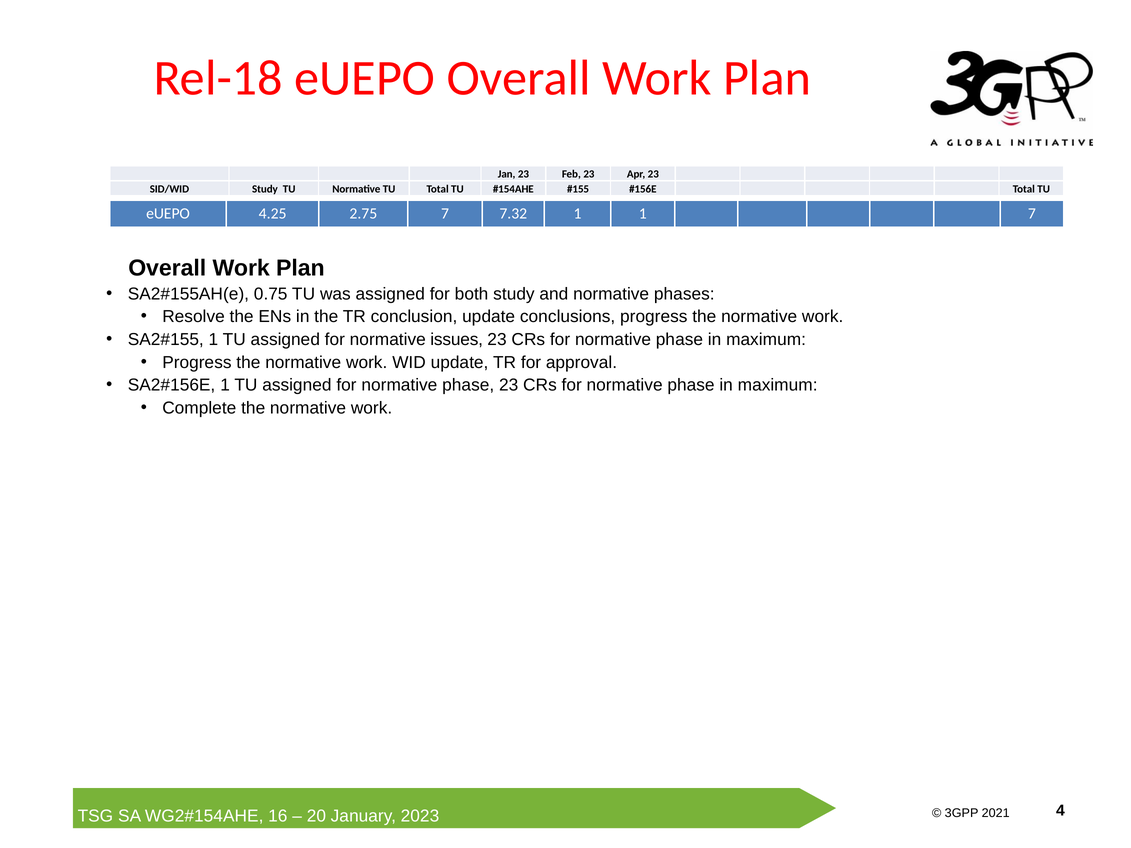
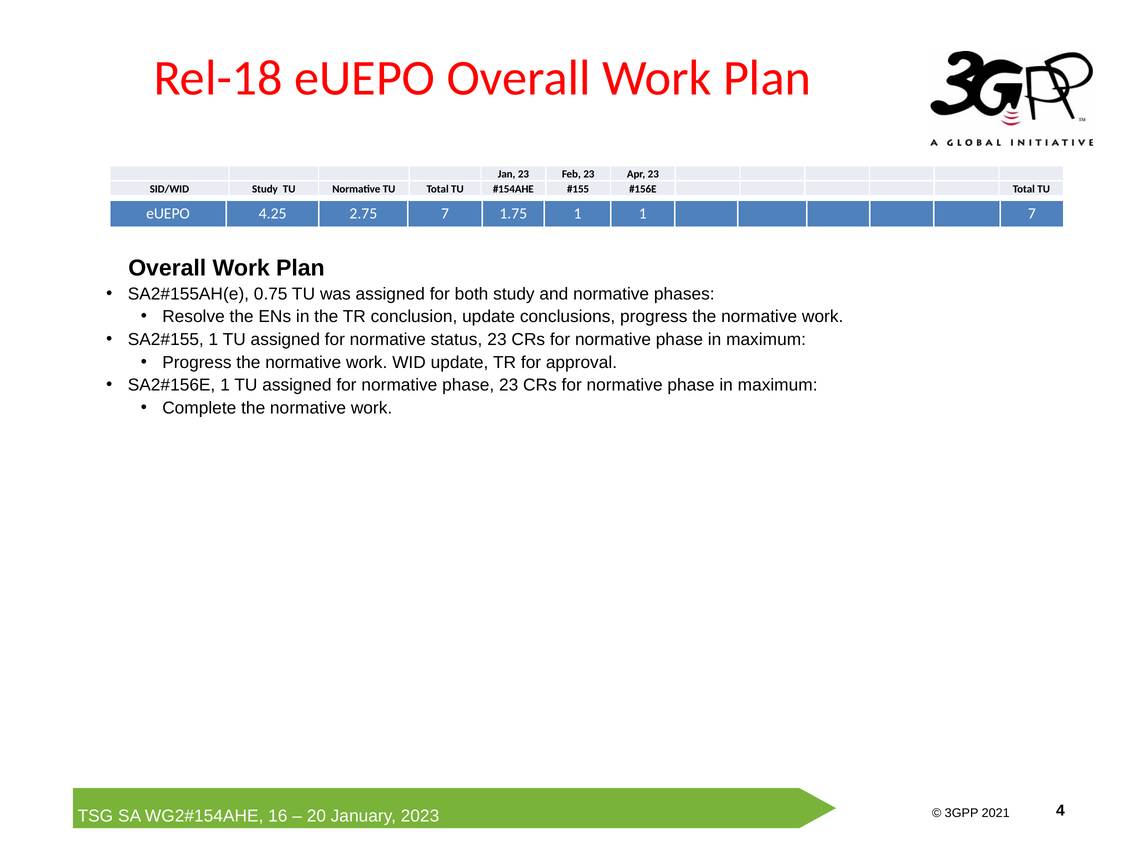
7.32: 7.32 -> 1.75 (513, 214)
issues: issues -> status (457, 340)
